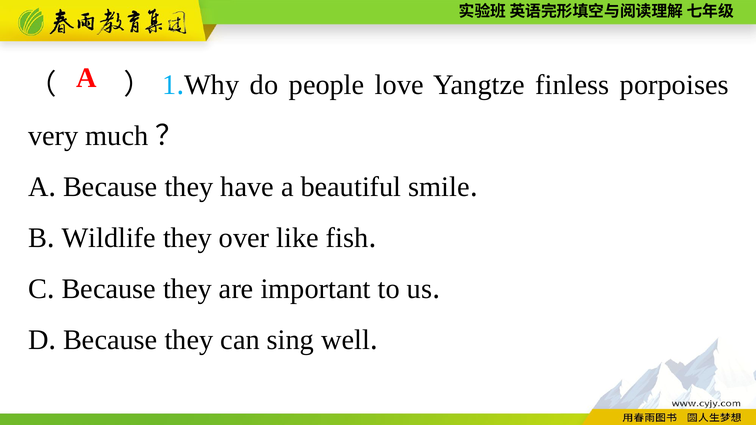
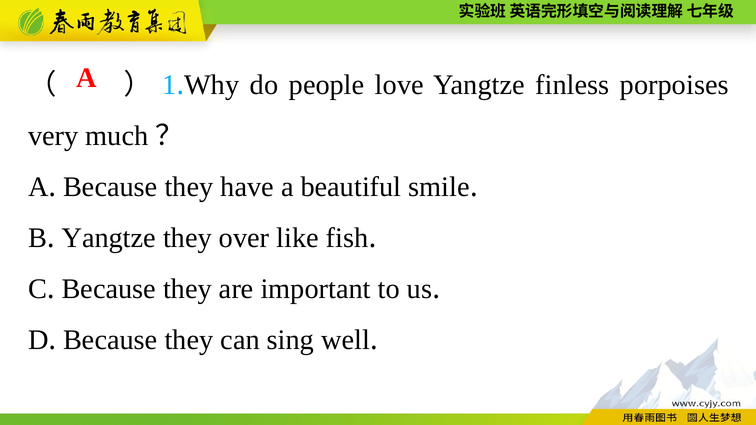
Wildlife: Wildlife -> Yangtze (109, 238)
